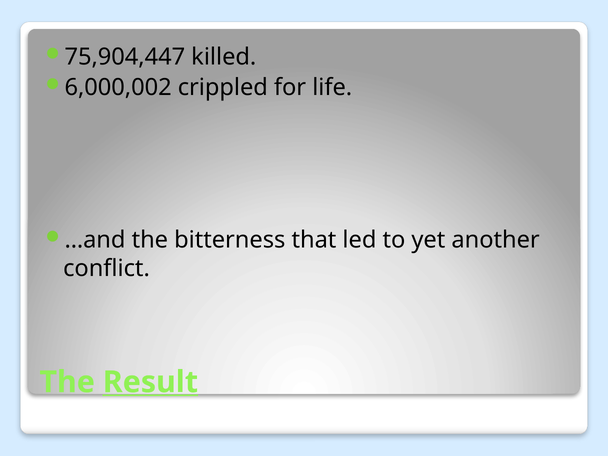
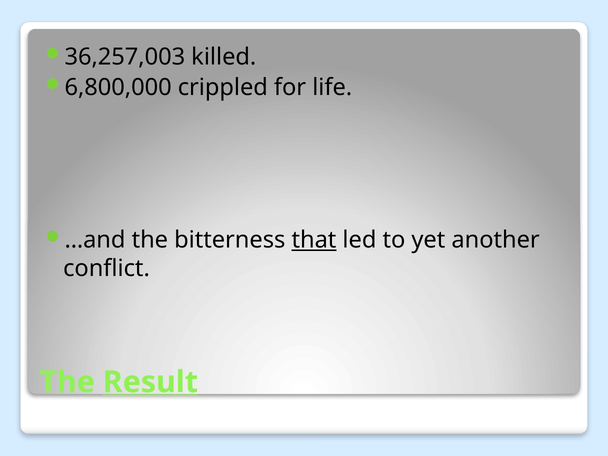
75,904,447: 75,904,447 -> 36,257,003 (125, 57)
6,000,002: 6,000,002 -> 6,800,000 (118, 88)
that underline: none -> present (314, 240)
